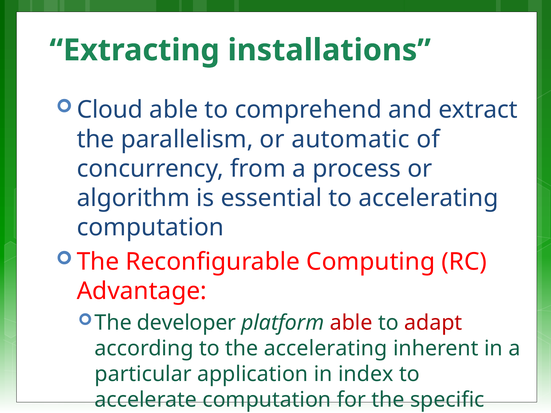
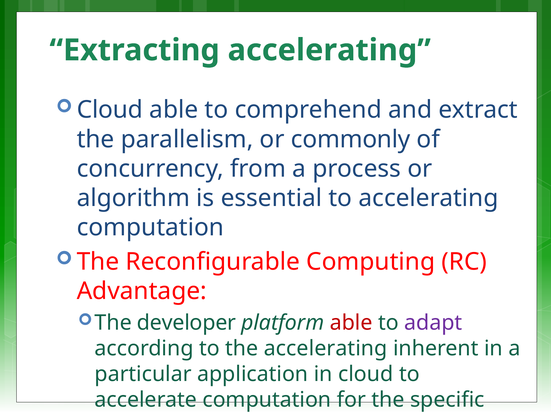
Extracting installations: installations -> accelerating (329, 50)
automatic: automatic -> commonly (351, 139)
adapt colour: red -> purple (433, 323)
in index: index -> cloud (366, 374)
